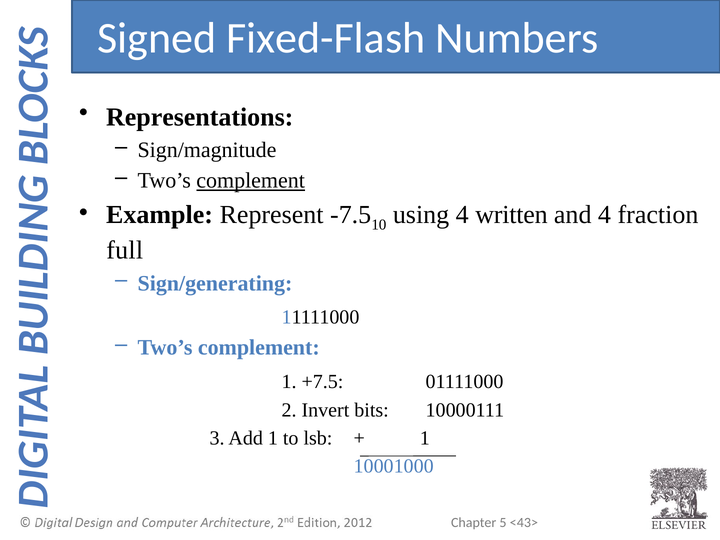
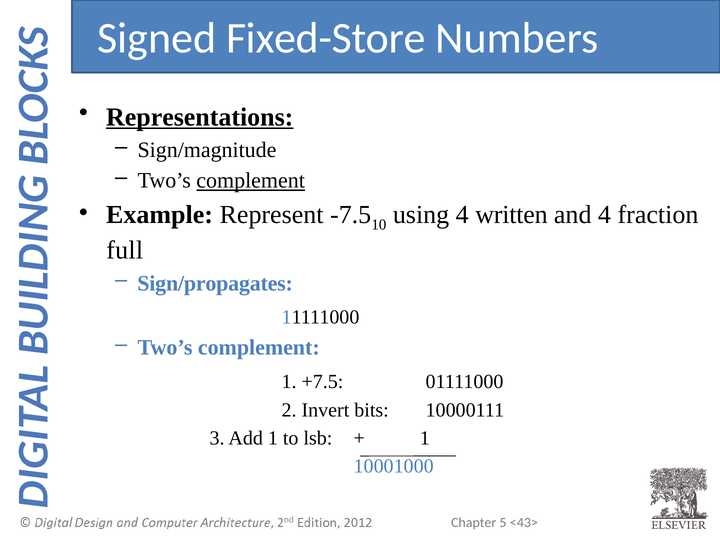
Fixed-Flash: Fixed-Flash -> Fixed-Store (326, 38)
Representations underline: none -> present (200, 117)
Sign/generating: Sign/generating -> Sign/propagates (215, 283)
